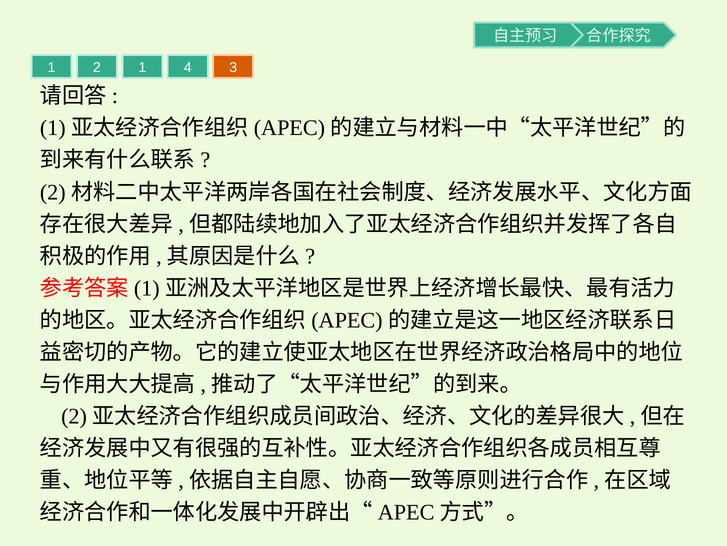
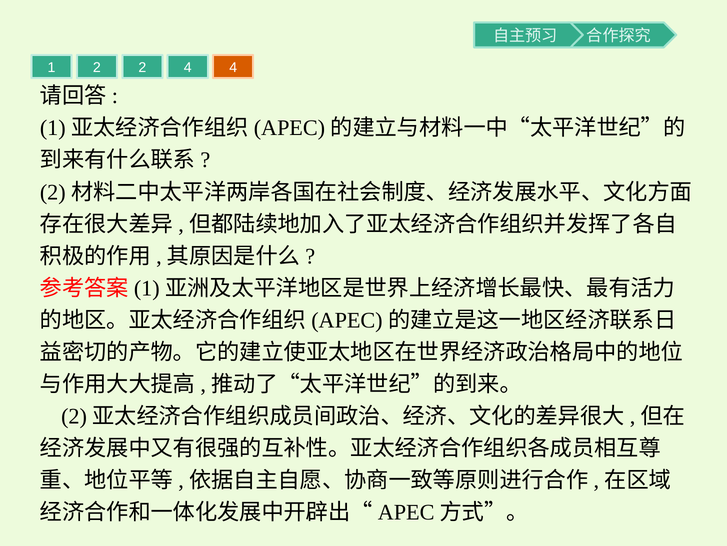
2 1: 1 -> 2 (142, 67)
4 3: 3 -> 4 (233, 67)
